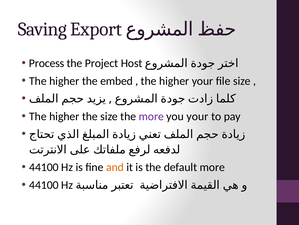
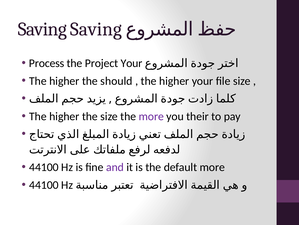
Saving Export: Export -> Saving (96, 29)
Project Host: Host -> Your (132, 63)
embed: embed -> should (116, 81)
you your: your -> their (198, 116)
and colour: orange -> purple (115, 167)
